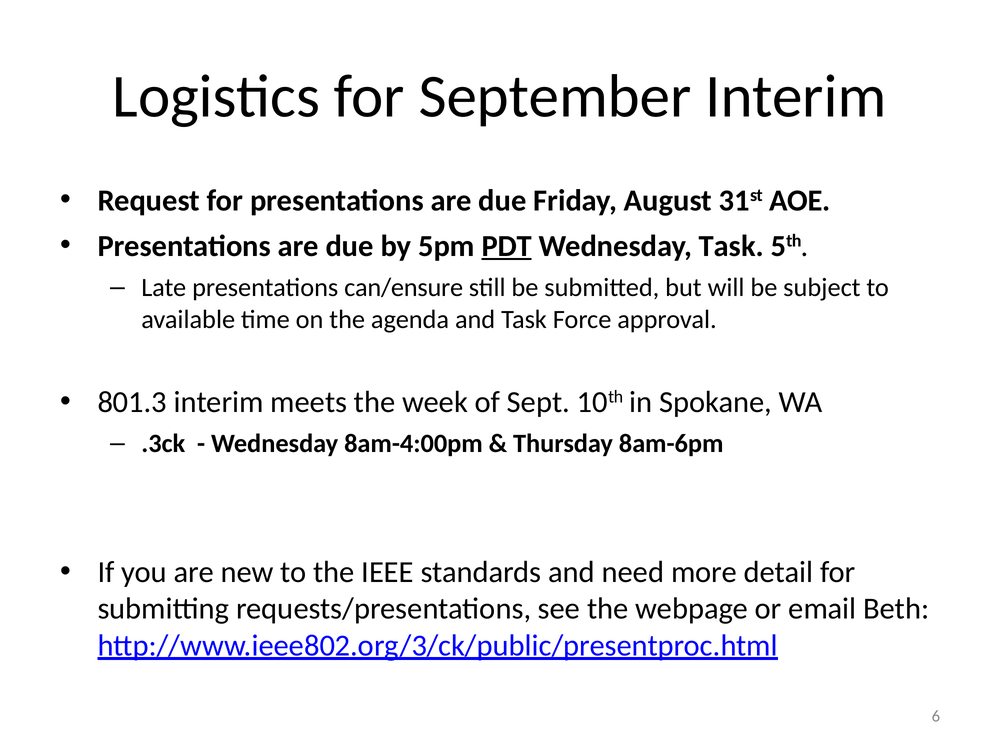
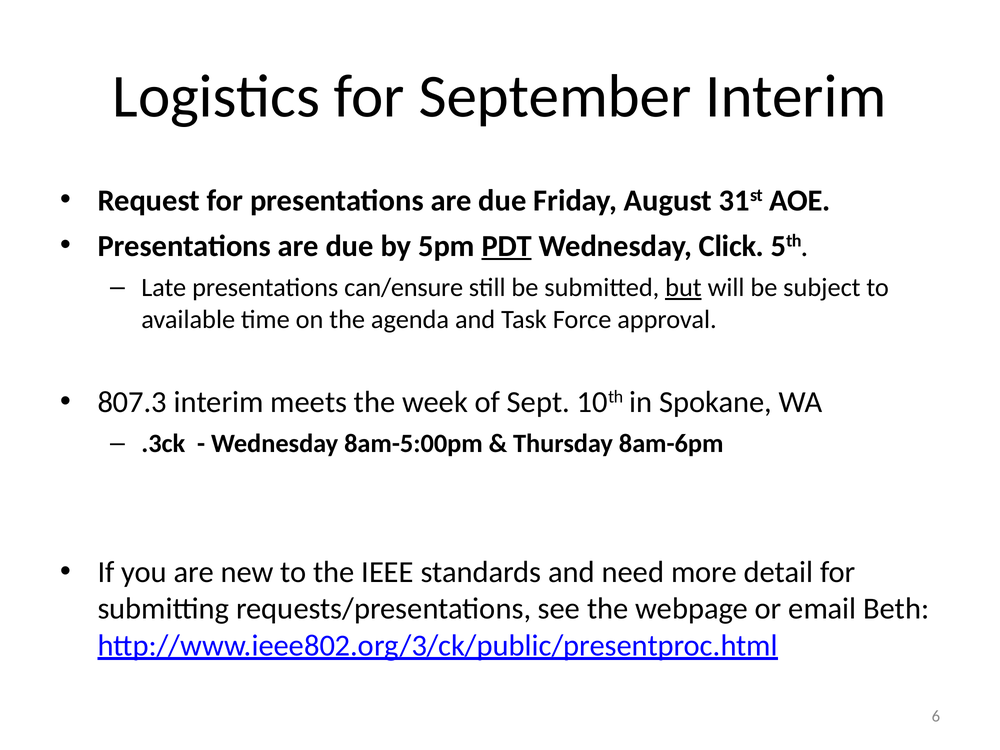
Wednesday Task: Task -> Click (731, 246)
but underline: none -> present (683, 288)
801.3: 801.3 -> 807.3 (132, 402)
8am-4:00pm: 8am-4:00pm -> 8am-5:00pm (413, 444)
